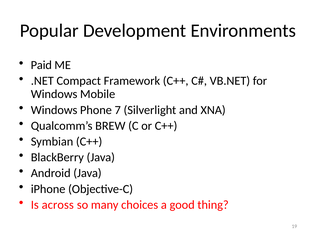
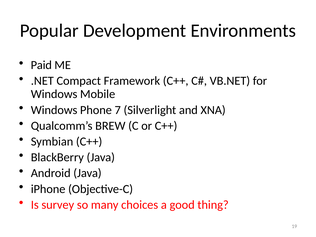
across: across -> survey (58, 205)
